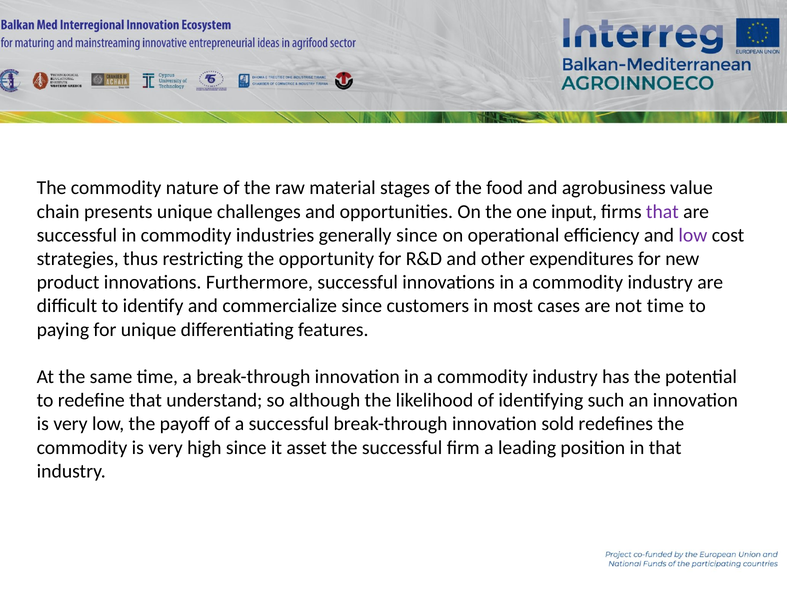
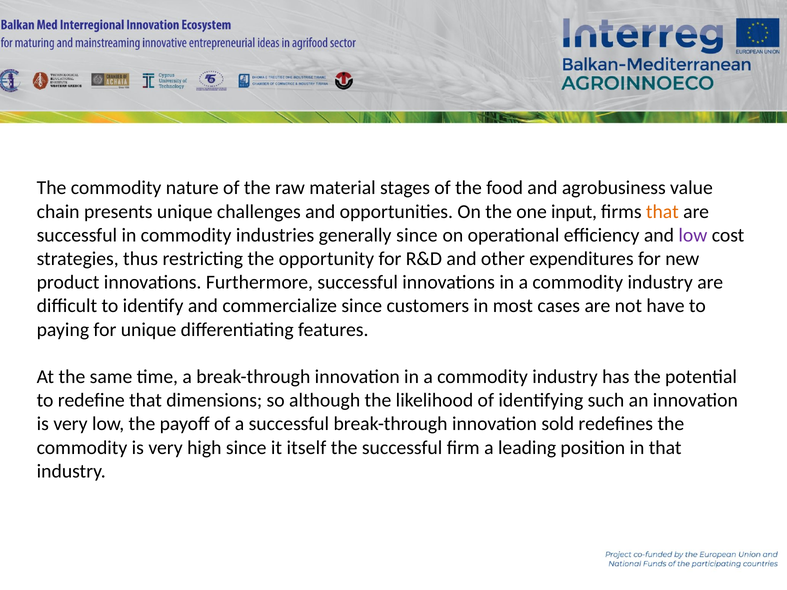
that colour: purple -> orange (662, 212)
not time: time -> have (665, 306)
understand: understand -> dimensions (214, 401)
asset: asset -> itself (306, 448)
